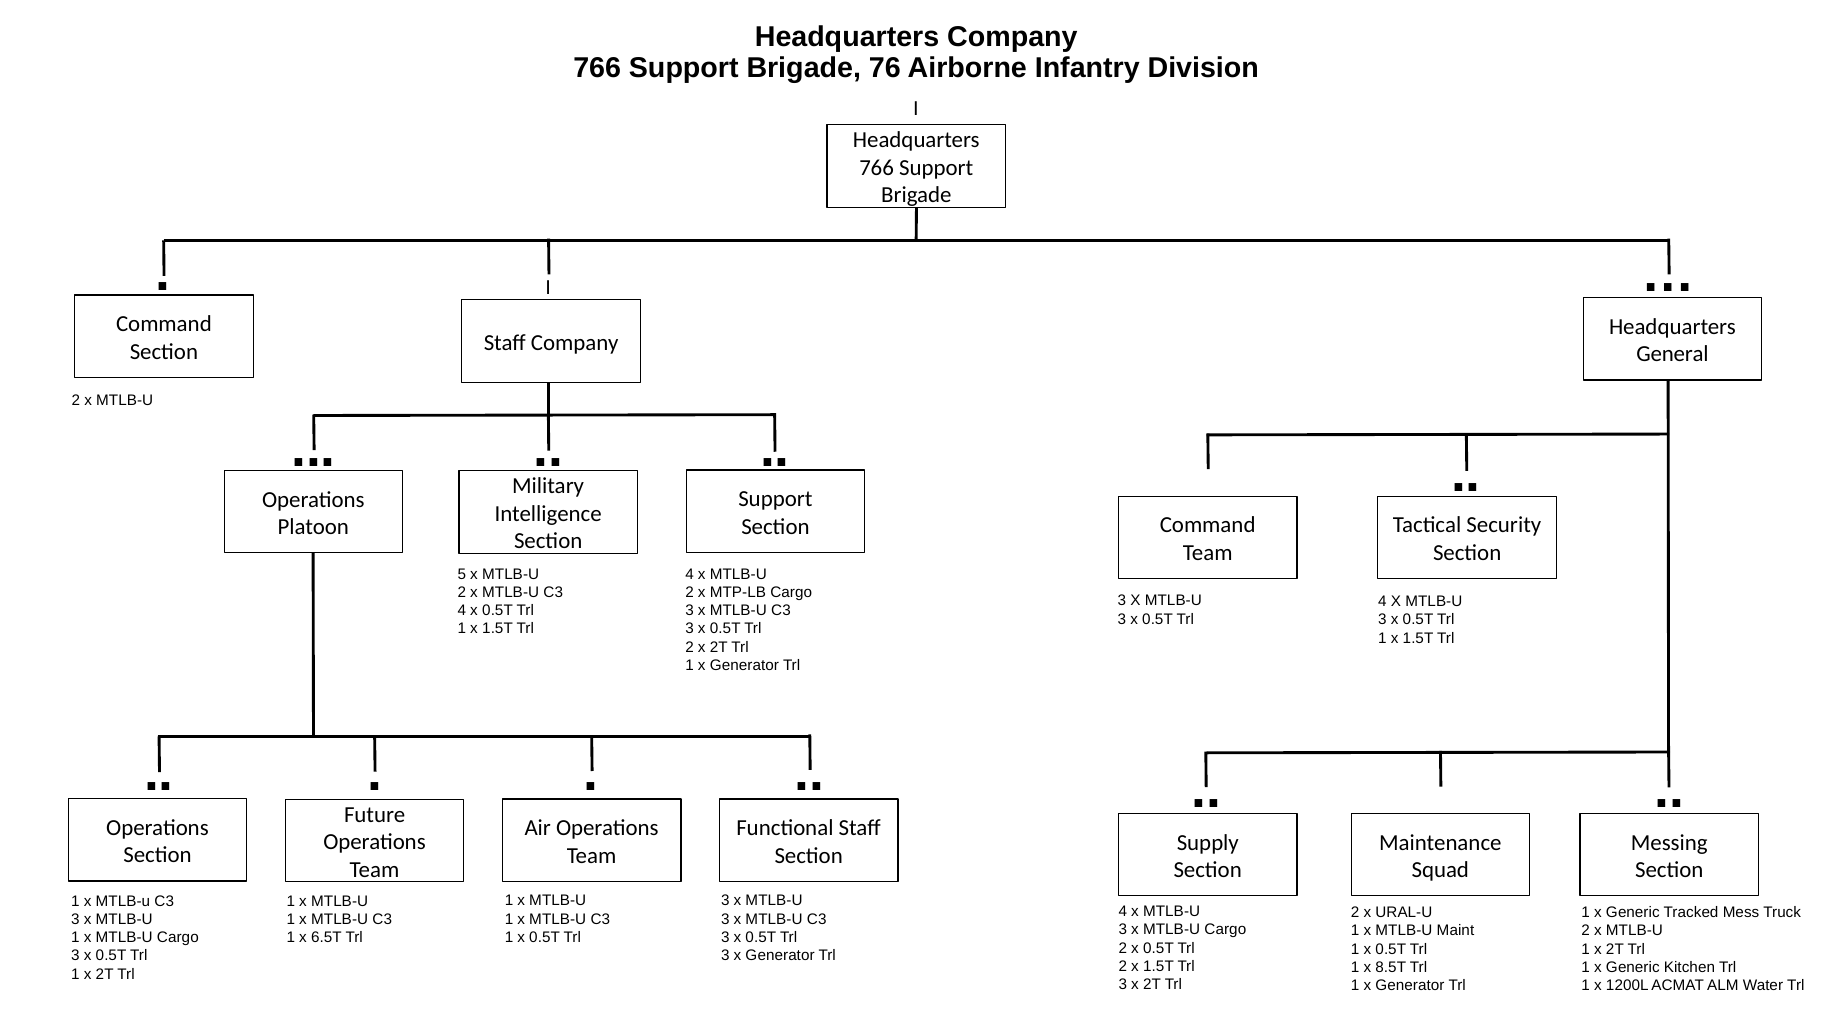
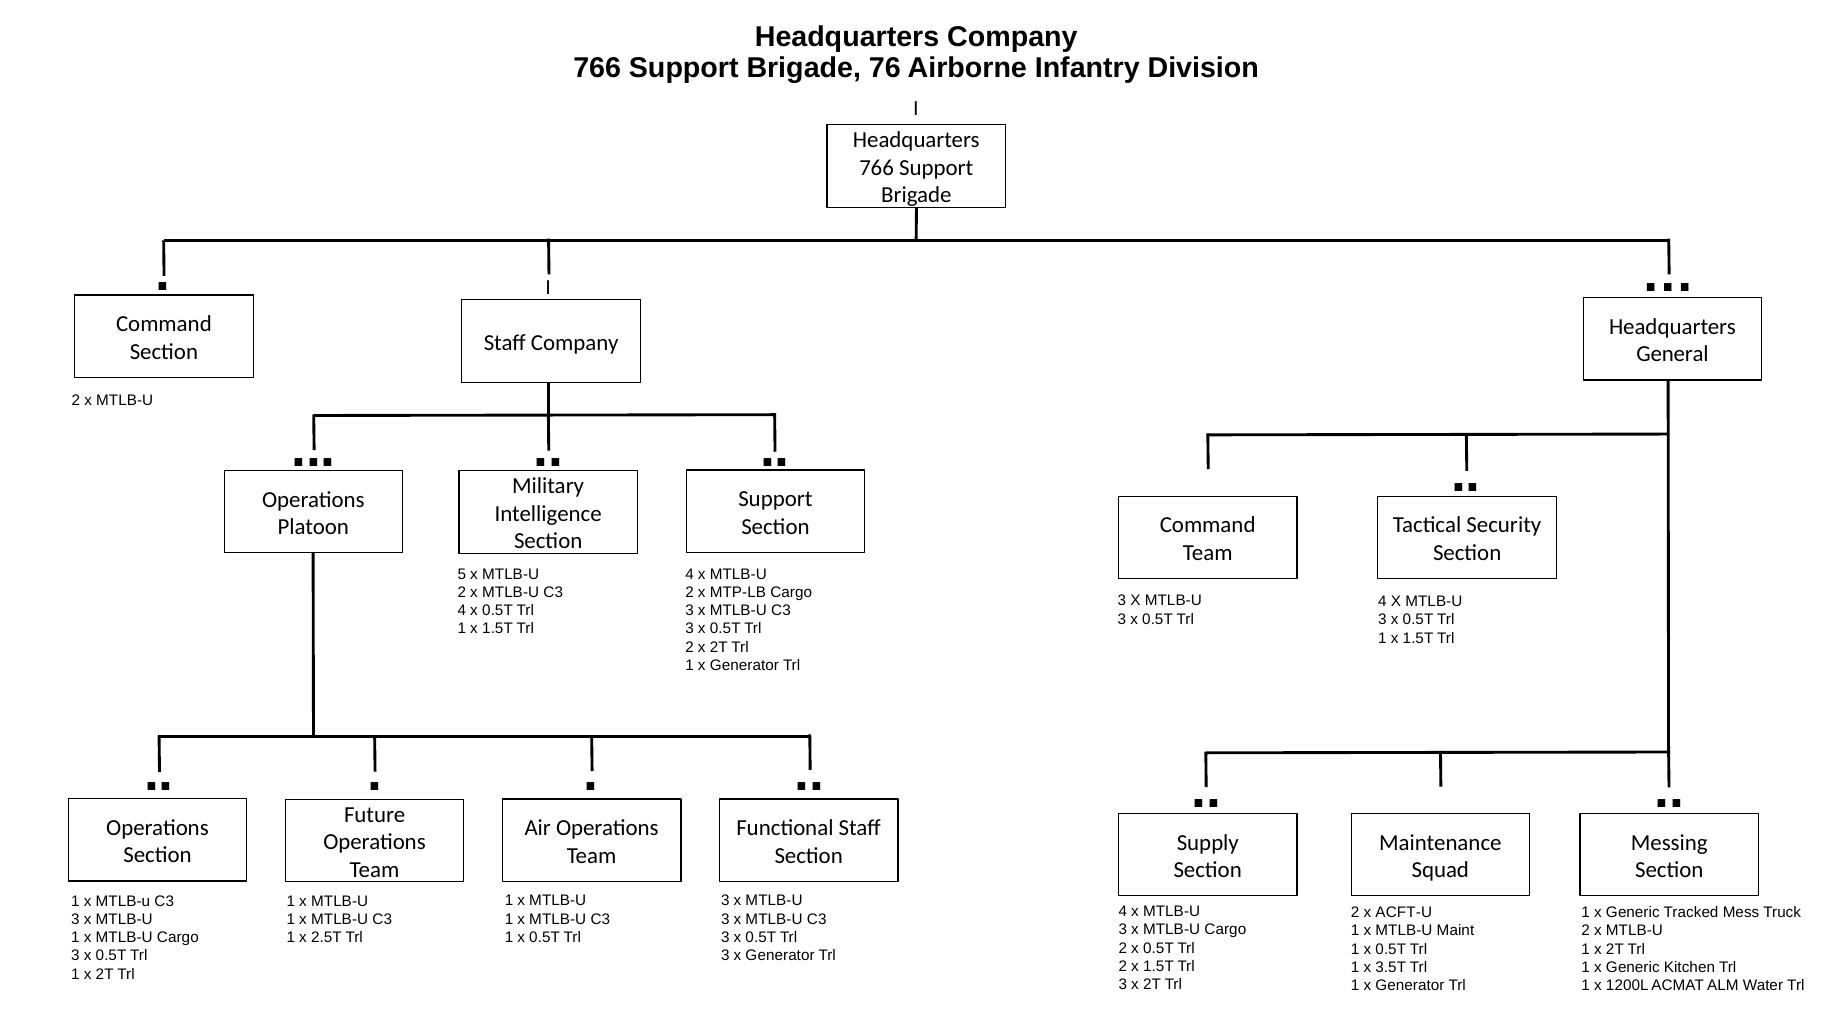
URAL-U: URAL-U -> ACFT-U (1404, 913)
6.5T: 6.5T -> 2.5T (326, 938)
8.5T: 8.5T -> 3.5T (1391, 968)
